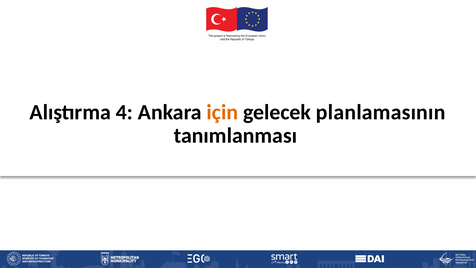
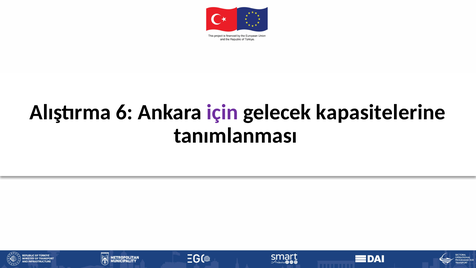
4: 4 -> 6 (124, 112)
için colour: orange -> purple (222, 112)
planlamasının: planlamasının -> kapasitelerine (381, 112)
